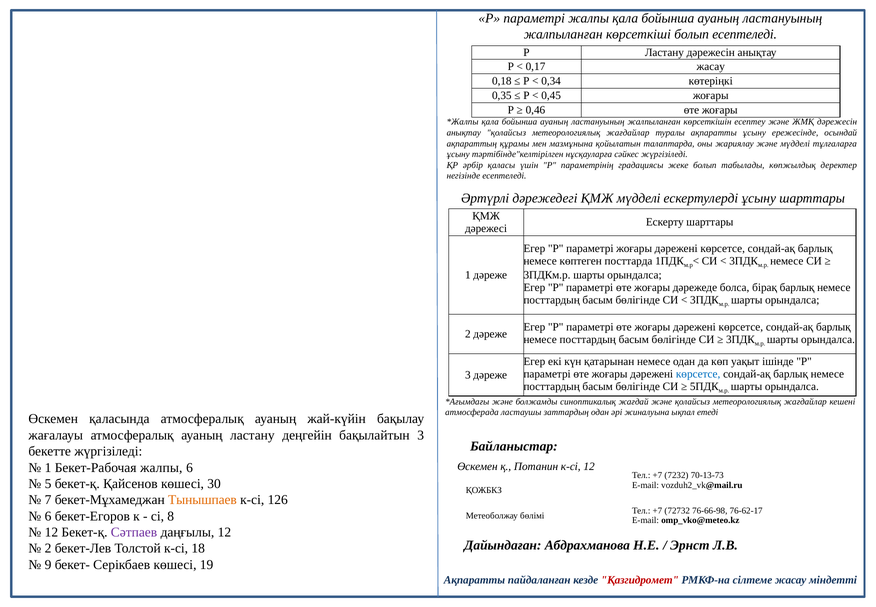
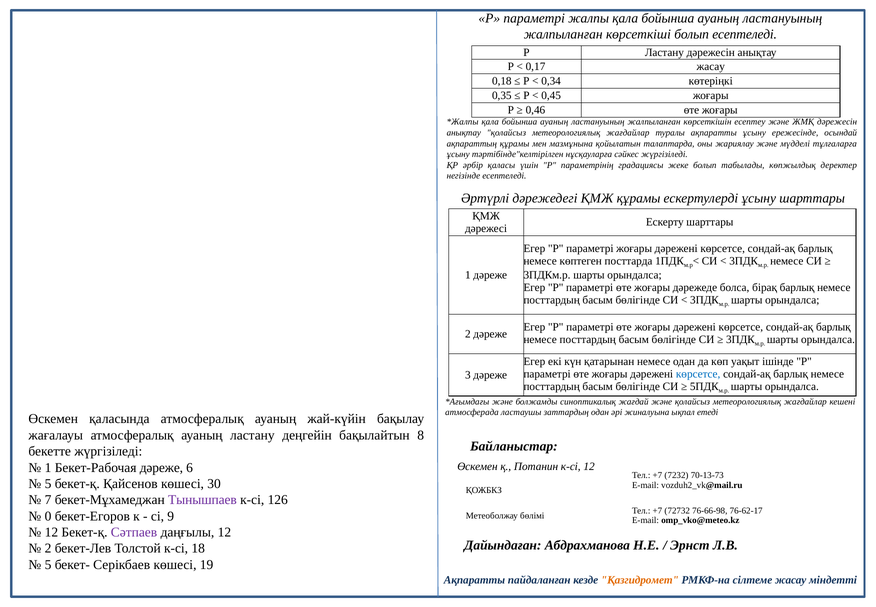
ҚМЖ мүдделі: мүдделі -> құрамы (639, 198)
бақылайтын 3: 3 -> 8 (421, 435)
Бекет-Рабочая жалпы: жалпы -> дәреже (161, 467)
Тынышпаев colour: orange -> purple (202, 500)
6: 6 -> 0 (48, 516)
8: 8 -> 9 (171, 516)
9: 9 -> 5 (48, 564)
Қазгидромет colour: red -> orange (640, 580)
